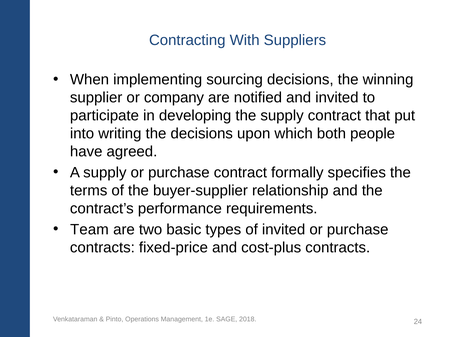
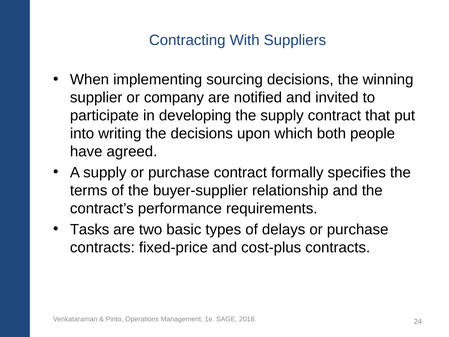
Team: Team -> Tasks (90, 229)
of invited: invited -> delays (284, 229)
